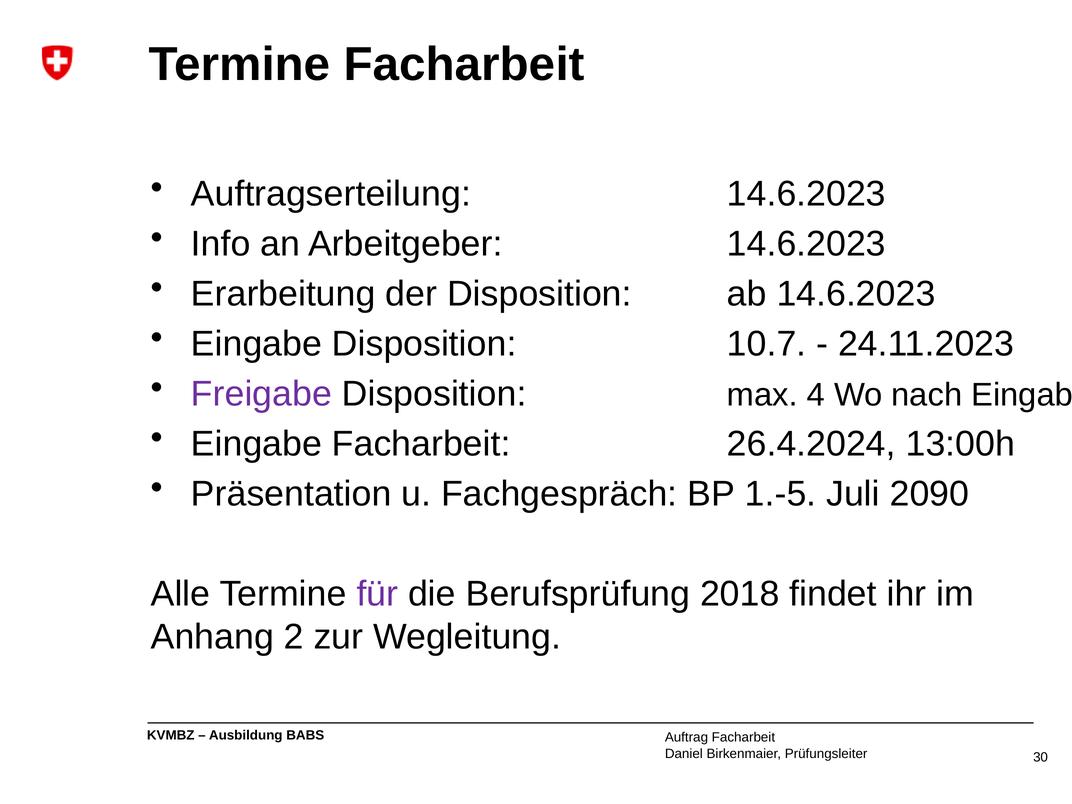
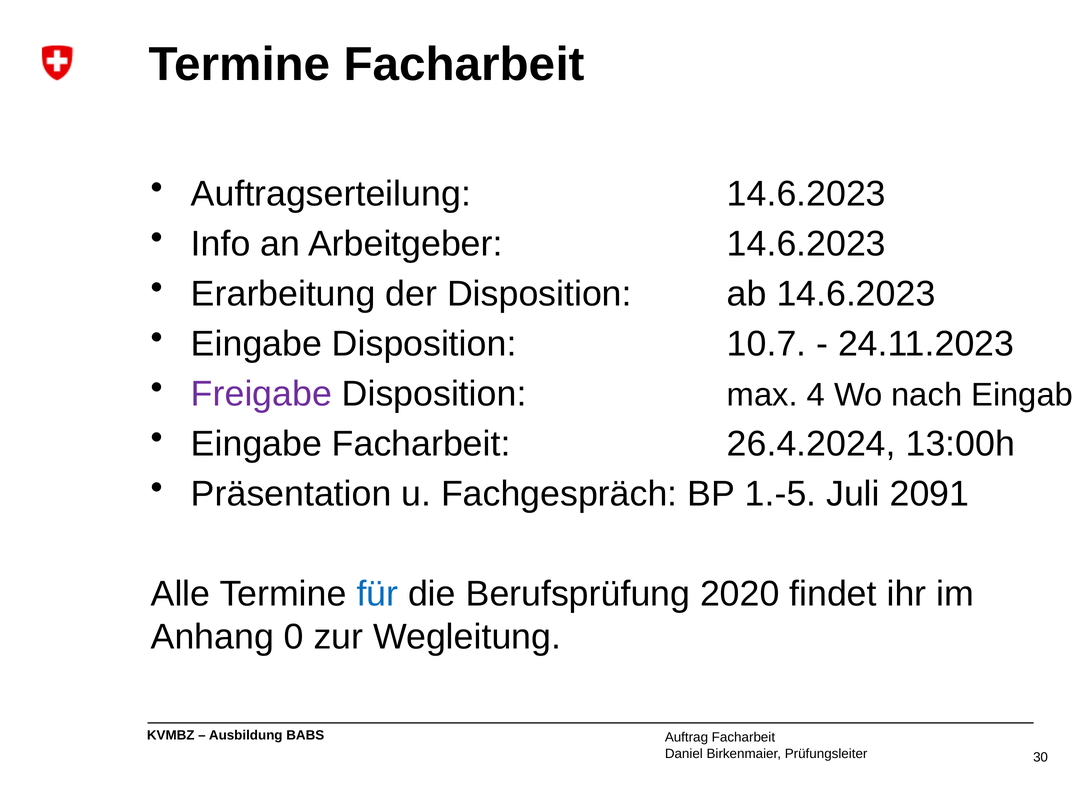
2090: 2090 -> 2091 (929, 494)
für colour: purple -> blue (377, 594)
2018: 2018 -> 2020 (740, 594)
2: 2 -> 0 (294, 637)
